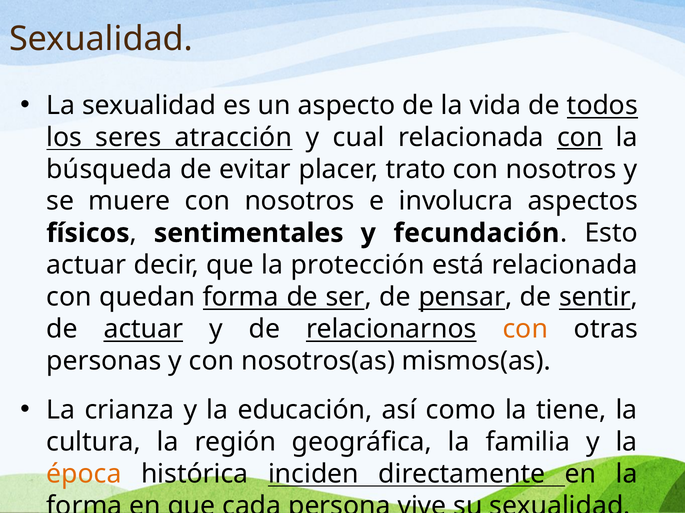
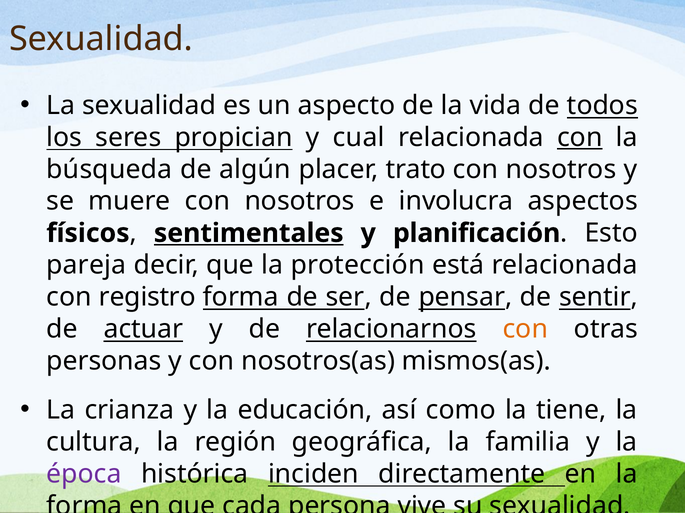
atracción: atracción -> propician (234, 138)
evitar: evitar -> algún (255, 169)
sentimentales underline: none -> present (249, 233)
fecundación: fecundación -> planificación (477, 233)
actuar: actuar -> pareja (86, 265)
quedan: quedan -> registro (147, 297)
época colour: orange -> purple (84, 474)
